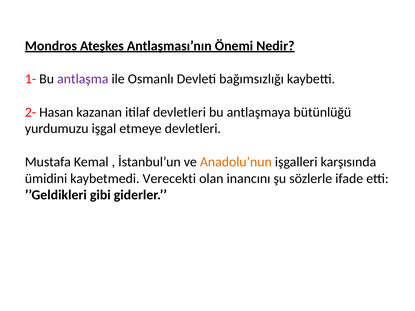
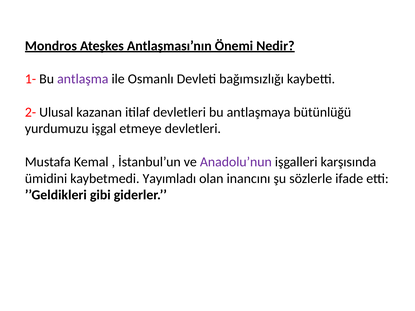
Hasan: Hasan -> Ulusal (56, 112)
Anadolu’nun colour: orange -> purple (236, 162)
Verecekti: Verecekti -> Yayımladı (169, 179)
